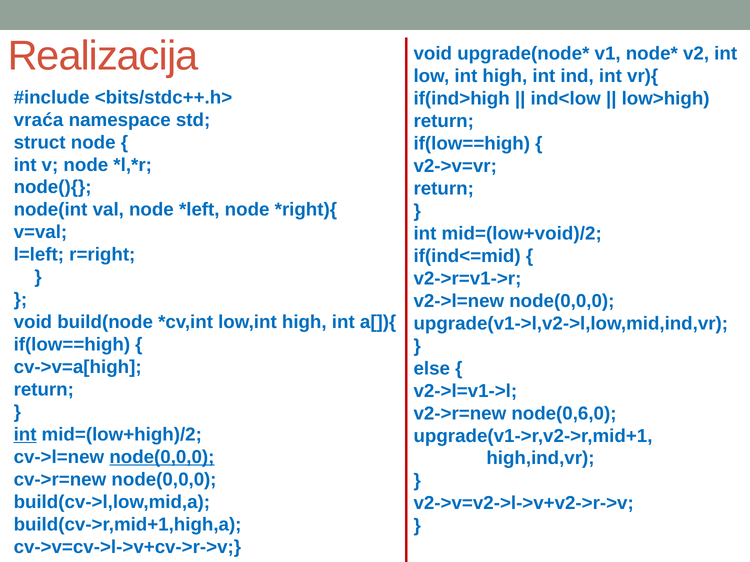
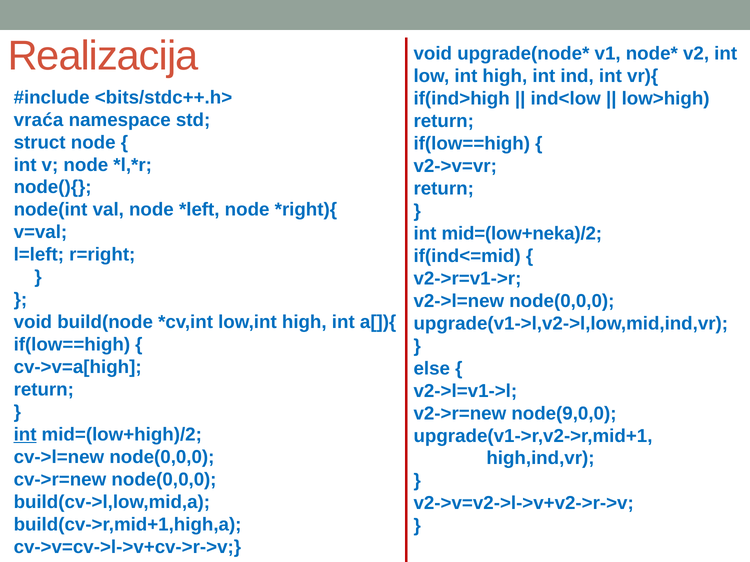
mid=(low+void)/2: mid=(low+void)/2 -> mid=(low+neka)/2 (522, 234)
node(0,6,0: node(0,6,0 -> node(9,0,0 (564, 414)
node(0,0,0 underline: present -> none (162, 457)
